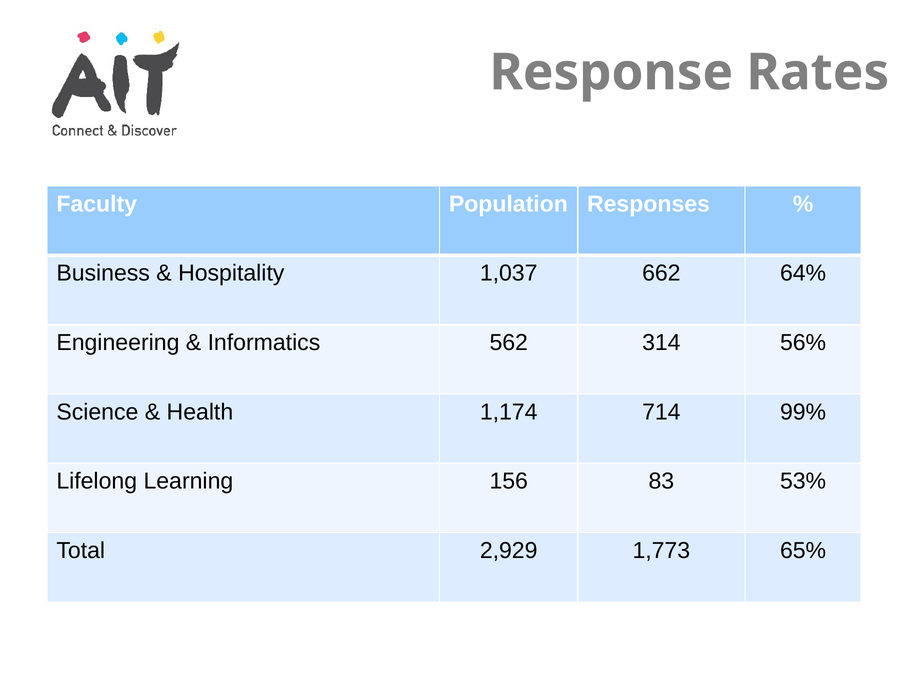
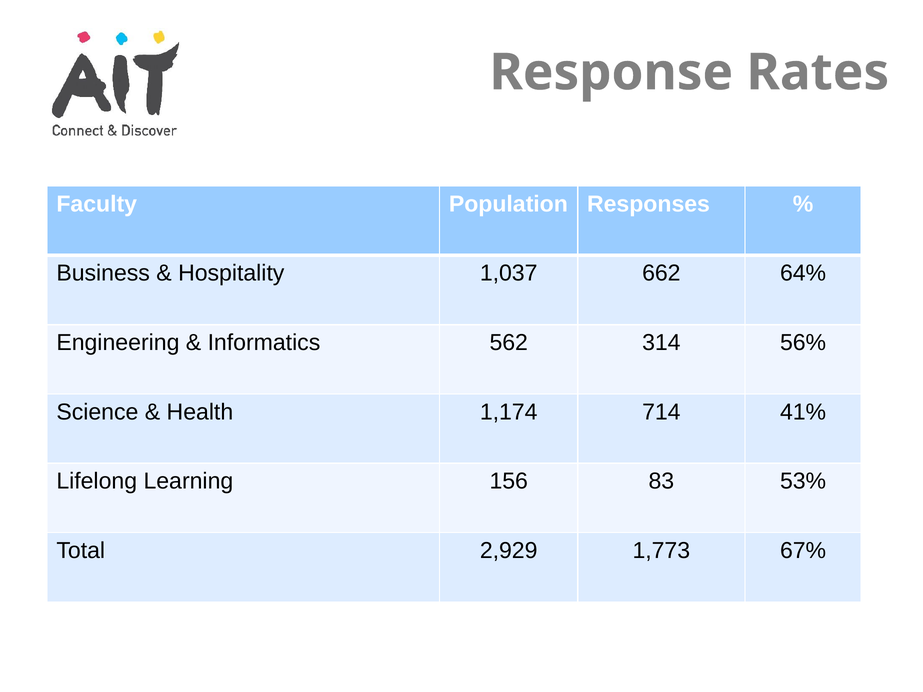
99%: 99% -> 41% (803, 412)
65%: 65% -> 67% (803, 551)
